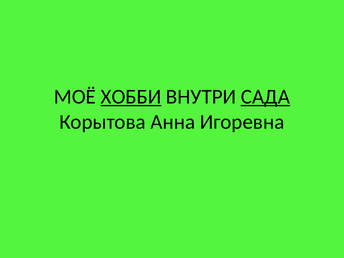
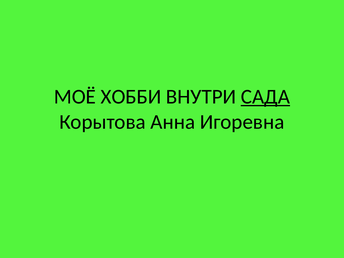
ХОББИ underline: present -> none (131, 97)
